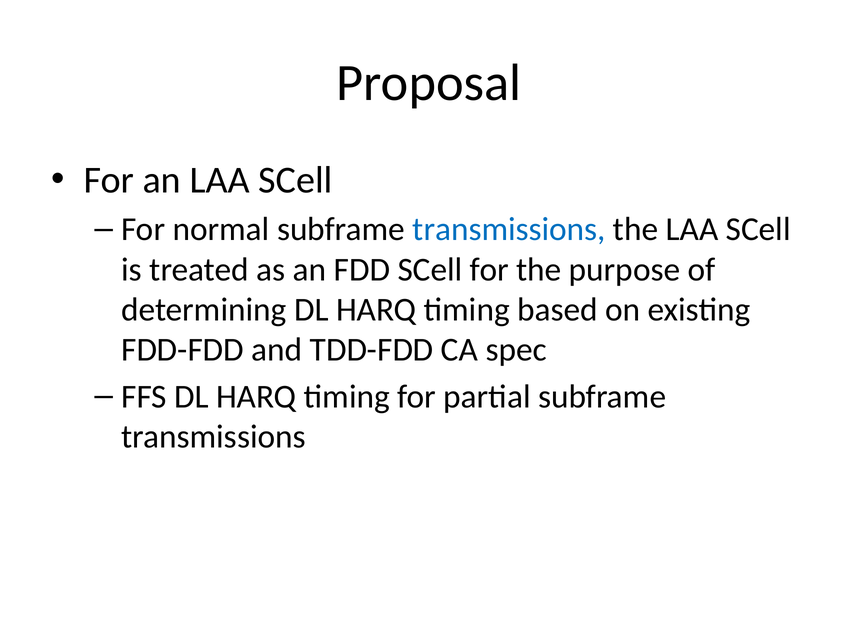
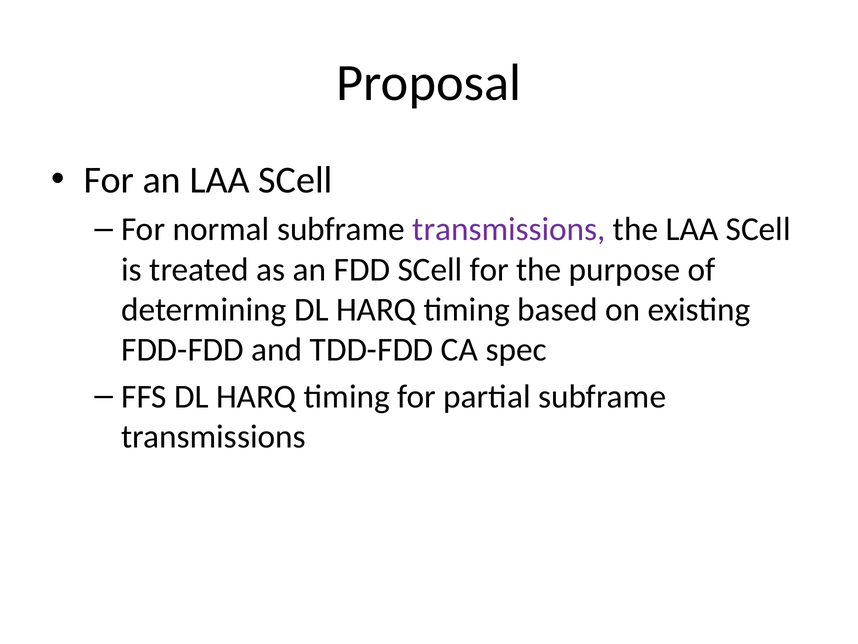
transmissions colour: blue -> purple (509, 229)
